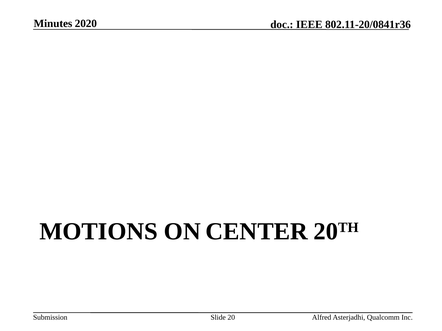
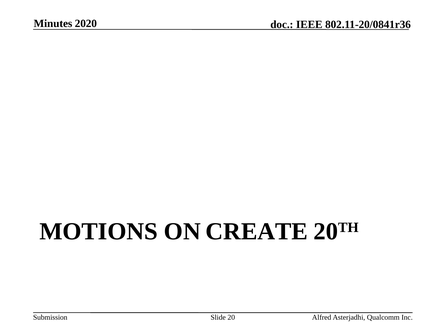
CENTER: CENTER -> CREATE (257, 232)
